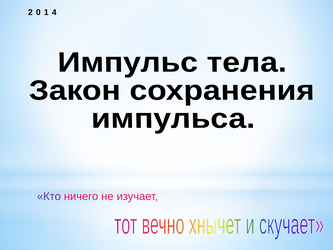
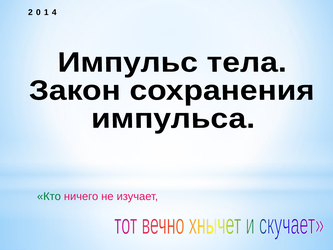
Кто colour: purple -> green (49, 196)
